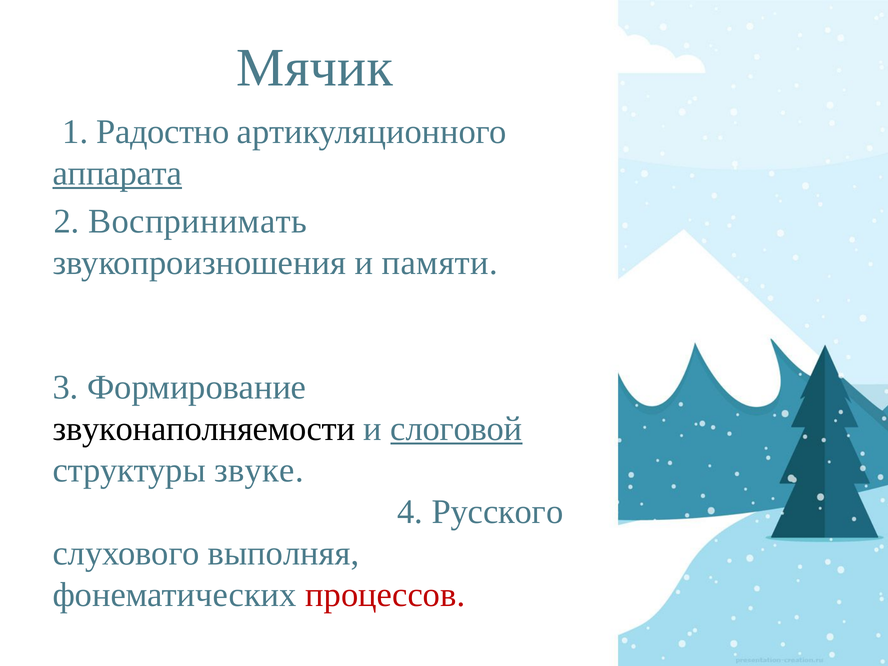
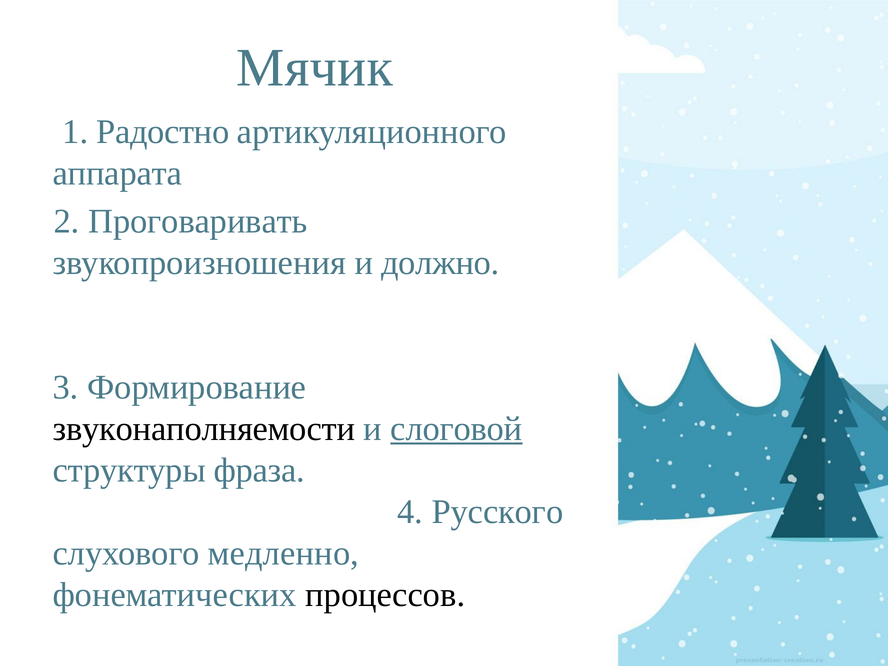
аппарата underline: present -> none (117, 173)
Воспринимать: Воспринимать -> Проговаривать (198, 222)
и памяти: памяти -> должно (440, 263)
звуке: звуке -> фраза (259, 470)
выполняя: выполняя -> медленно (283, 553)
процессов colour: red -> black (385, 595)
